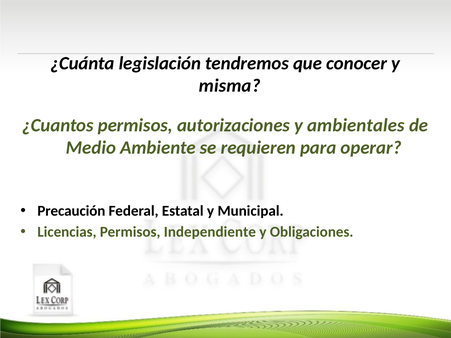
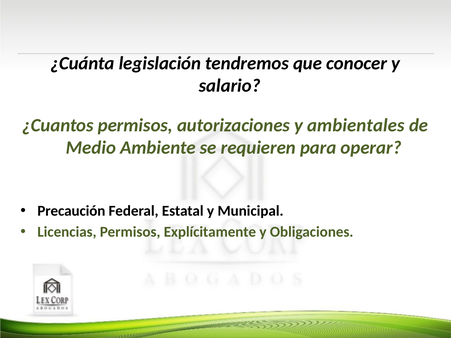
misma: misma -> salario (230, 86)
Independiente: Independiente -> Explícitamente (210, 232)
